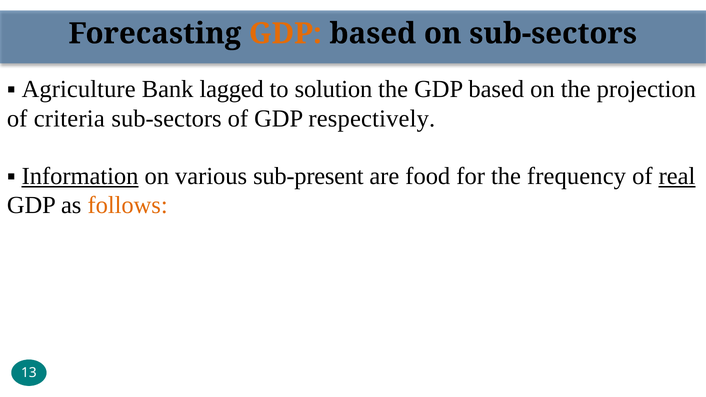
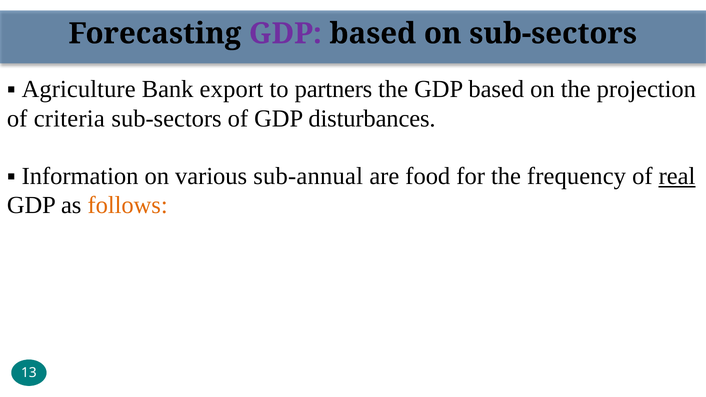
GDP colour: orange -> purple (285, 34)
lagged: lagged -> export (231, 89)
solution: solution -> partners (333, 89)
respectively: respectively -> disturbances (372, 119)
Information underline: present -> none (80, 176)
sub-present: sub-present -> sub-annual (308, 176)
